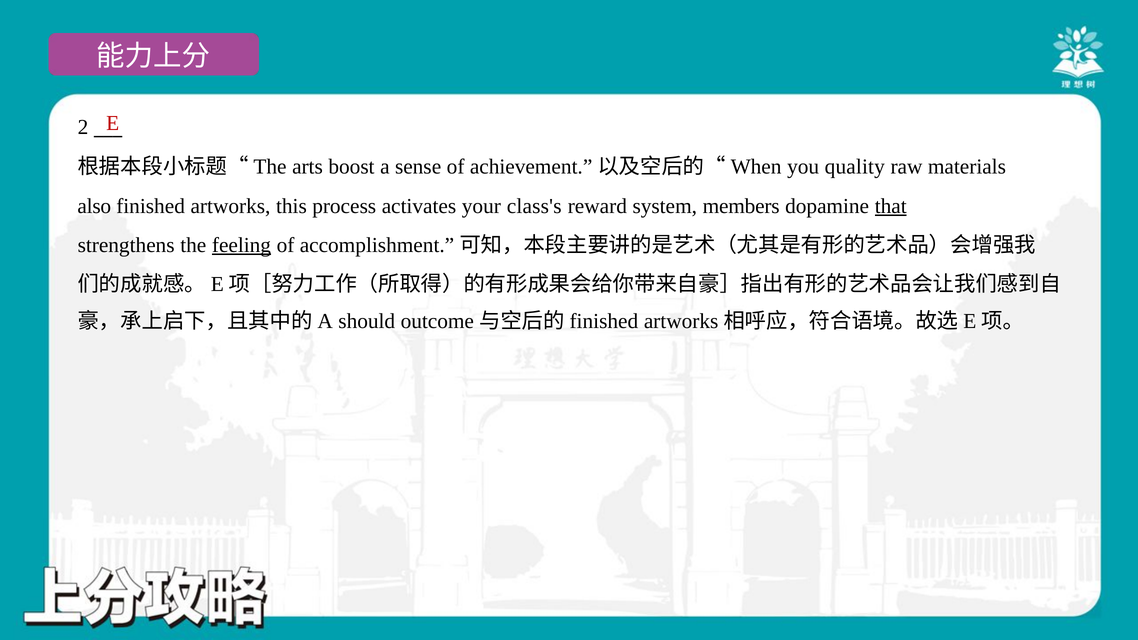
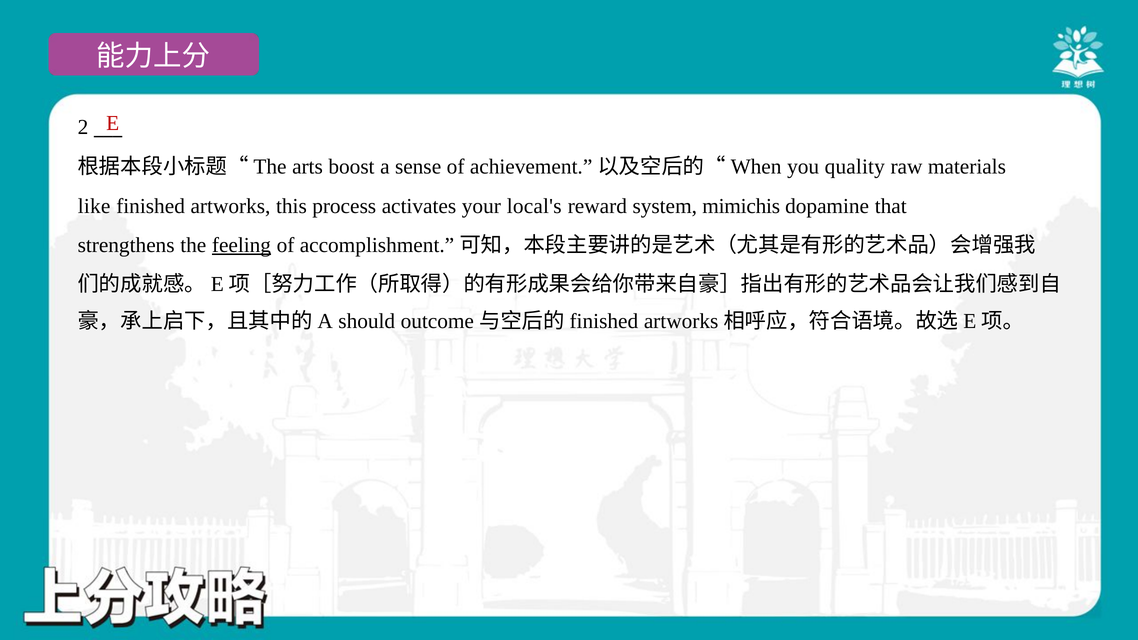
also: also -> like (94, 206)
class's: class's -> local's (534, 206)
members: members -> mimichis (741, 206)
that underline: present -> none (891, 206)
